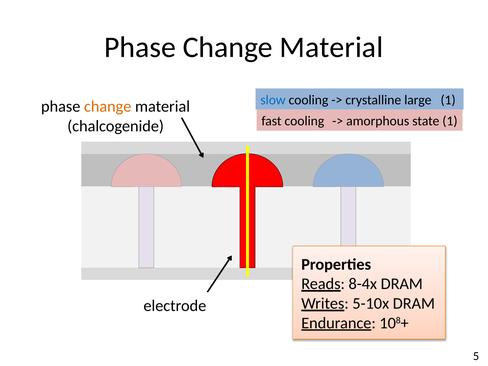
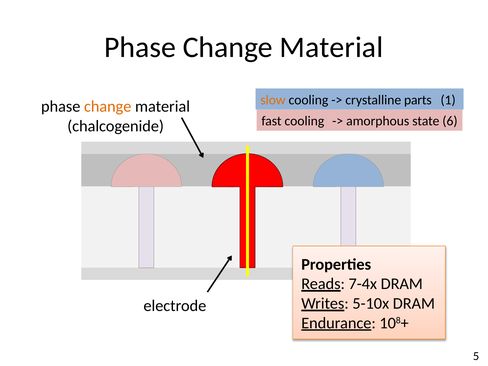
slow colour: blue -> orange (273, 100)
large: large -> parts (418, 100)
state 1: 1 -> 6 (450, 121)
8-4x: 8-4x -> 7-4x (363, 284)
